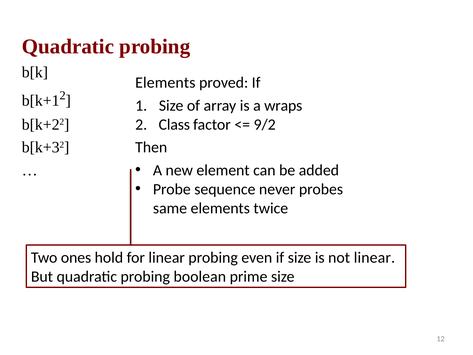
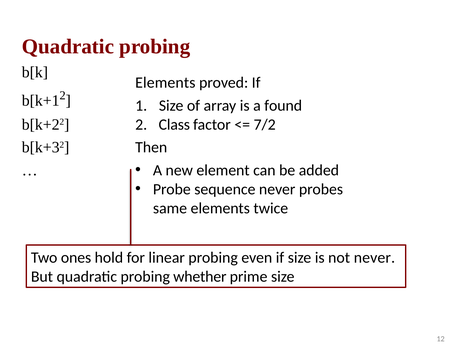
wraps: wraps -> found (283, 106)
9/2: 9/2 -> 7/2 (265, 124)
not linear: linear -> never (374, 258)
boolean: boolean -> whether (200, 277)
